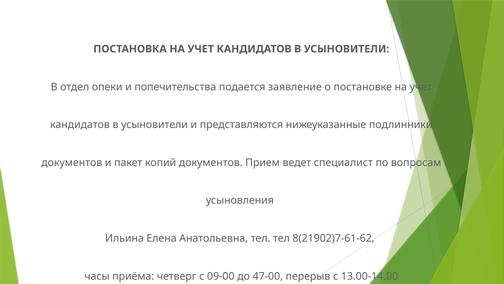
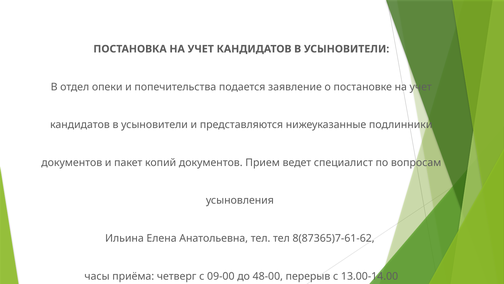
8(21902)7-61-62: 8(21902)7-61-62 -> 8(87365)7-61-62 (334, 238)
47-00: 47-00 -> 48-00 (268, 276)
